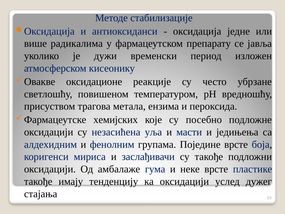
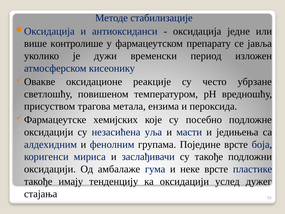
радикалима: радикалима -> контролише (77, 44)
